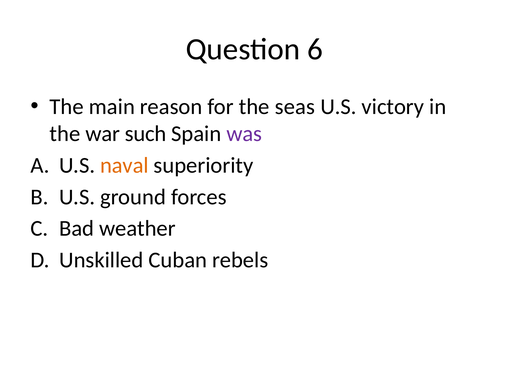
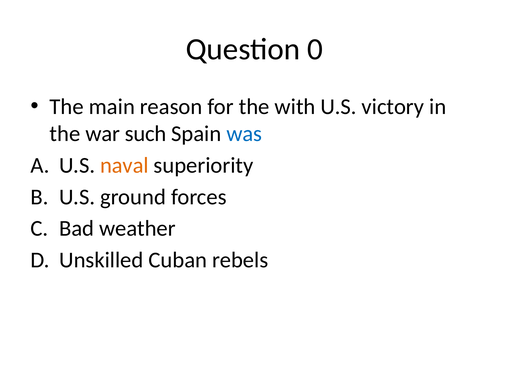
6: 6 -> 0 (315, 49)
seas: seas -> with (295, 107)
was colour: purple -> blue (244, 134)
